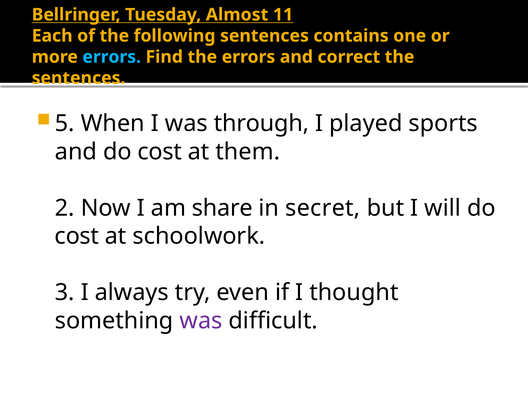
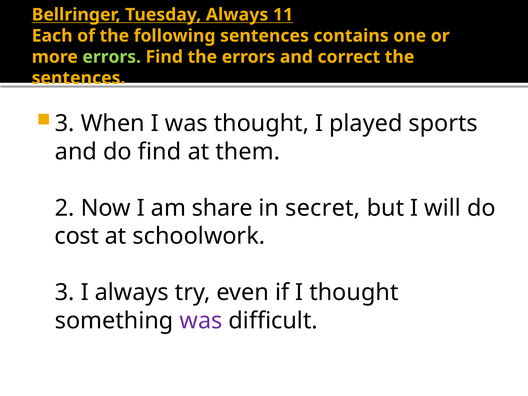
Tuesday Almost: Almost -> Always (237, 15)
errors colour: light blue -> light green (112, 57)
5: 5 -> 3 (65, 124)
was through: through -> thought (261, 124)
and do cost: cost -> find (160, 152)
